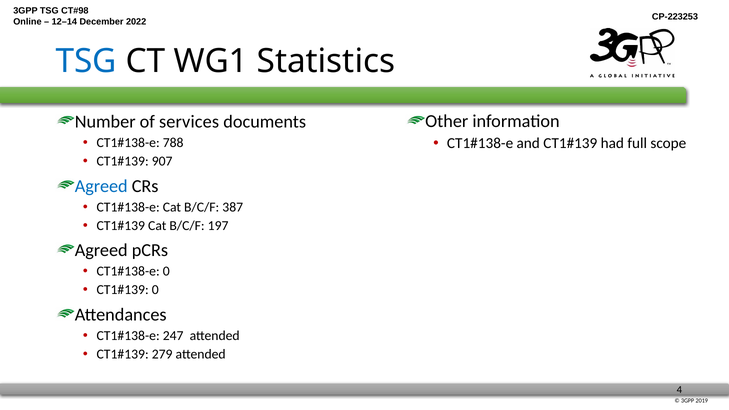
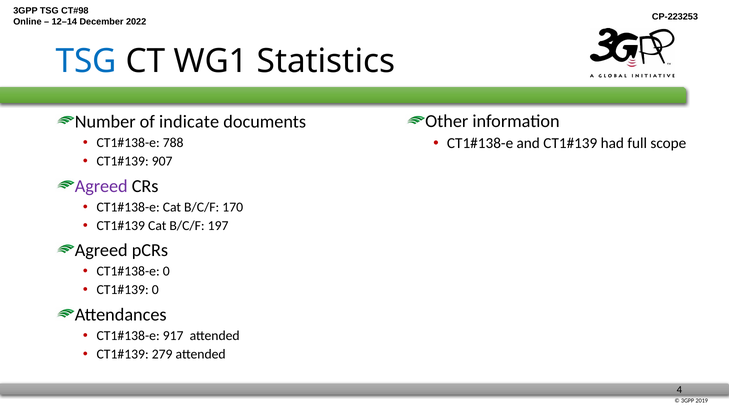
services: services -> indicate (189, 122)
Agreed colour: blue -> purple (101, 186)
387: 387 -> 170 (233, 207)
247: 247 -> 917 (173, 336)
